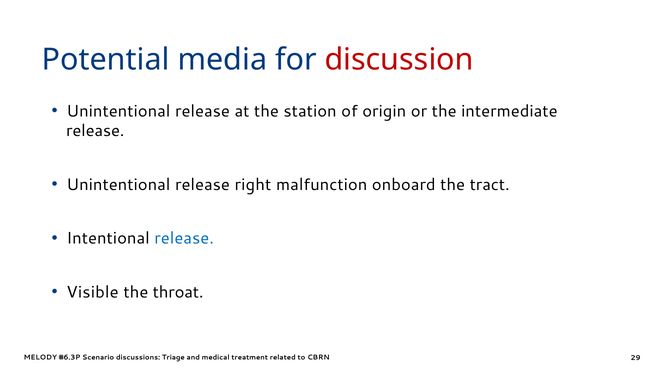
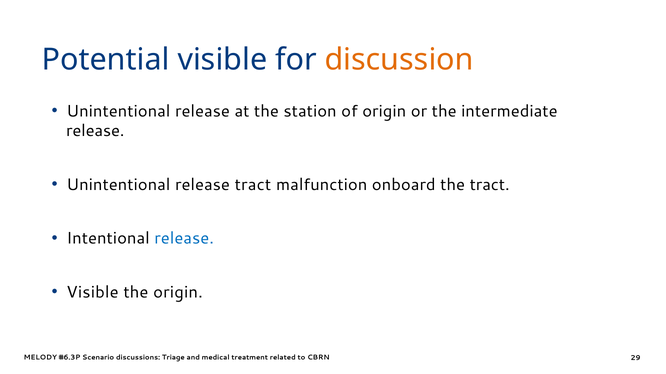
Potential media: media -> visible (222, 60)
discussion colour: red -> orange (399, 60)
release right: right -> tract (253, 185)
the throat: throat -> origin (178, 293)
